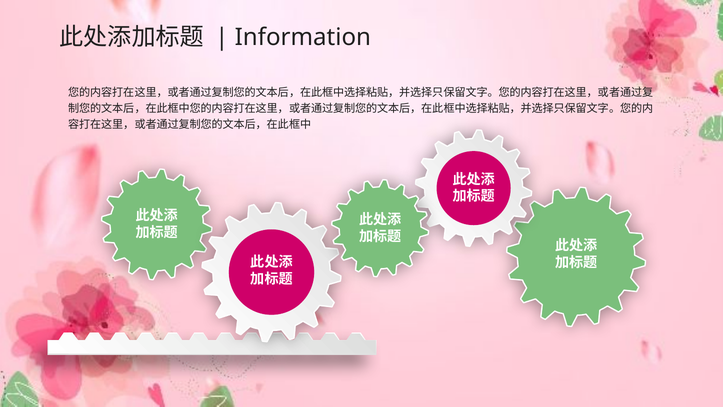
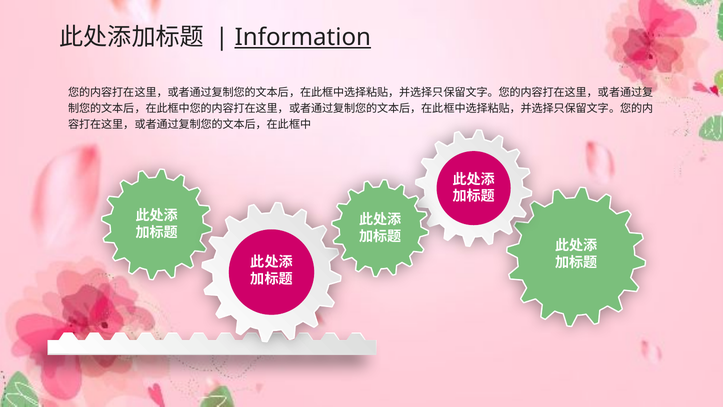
Information underline: none -> present (303, 37)
